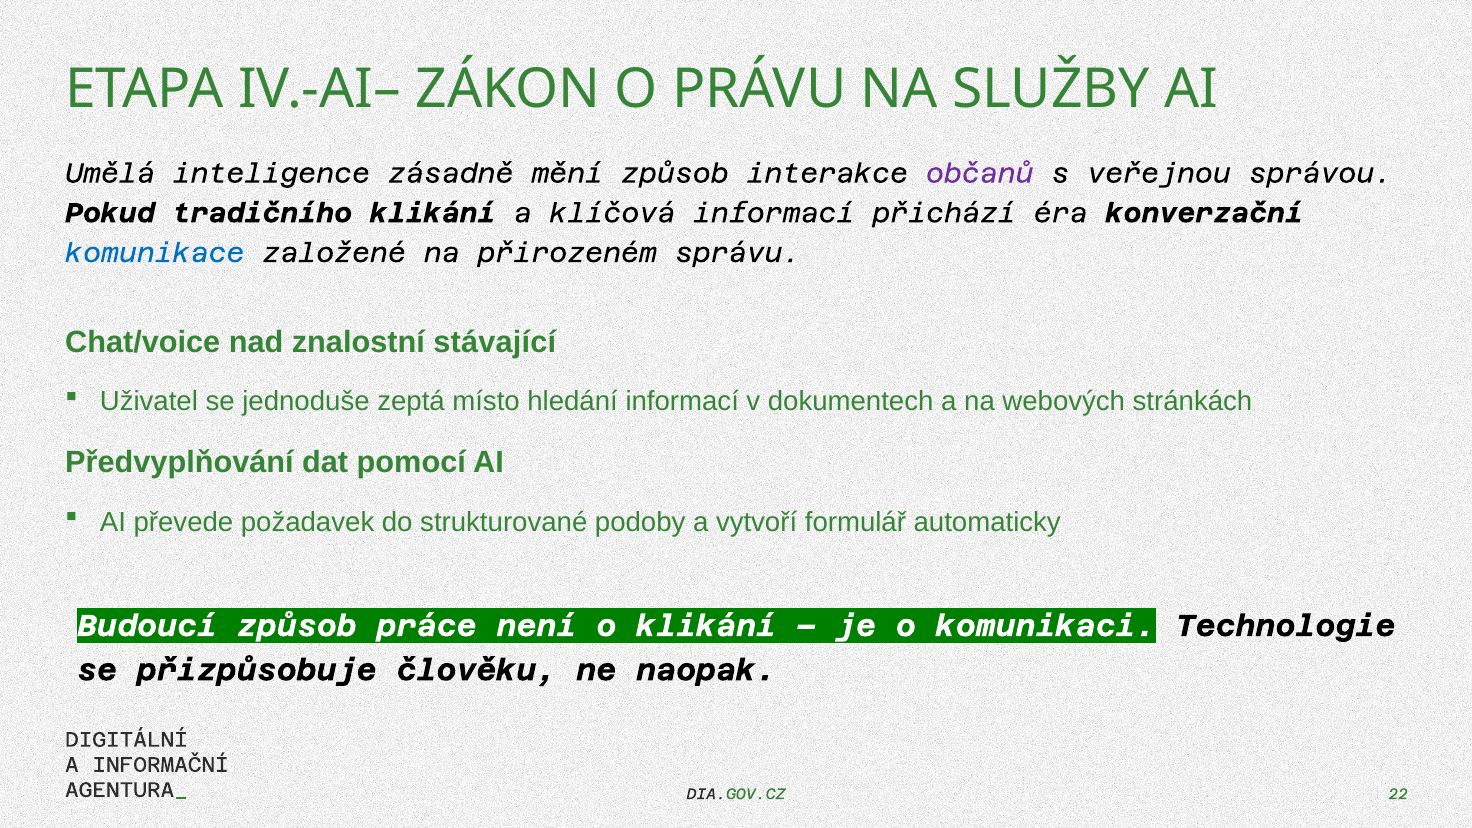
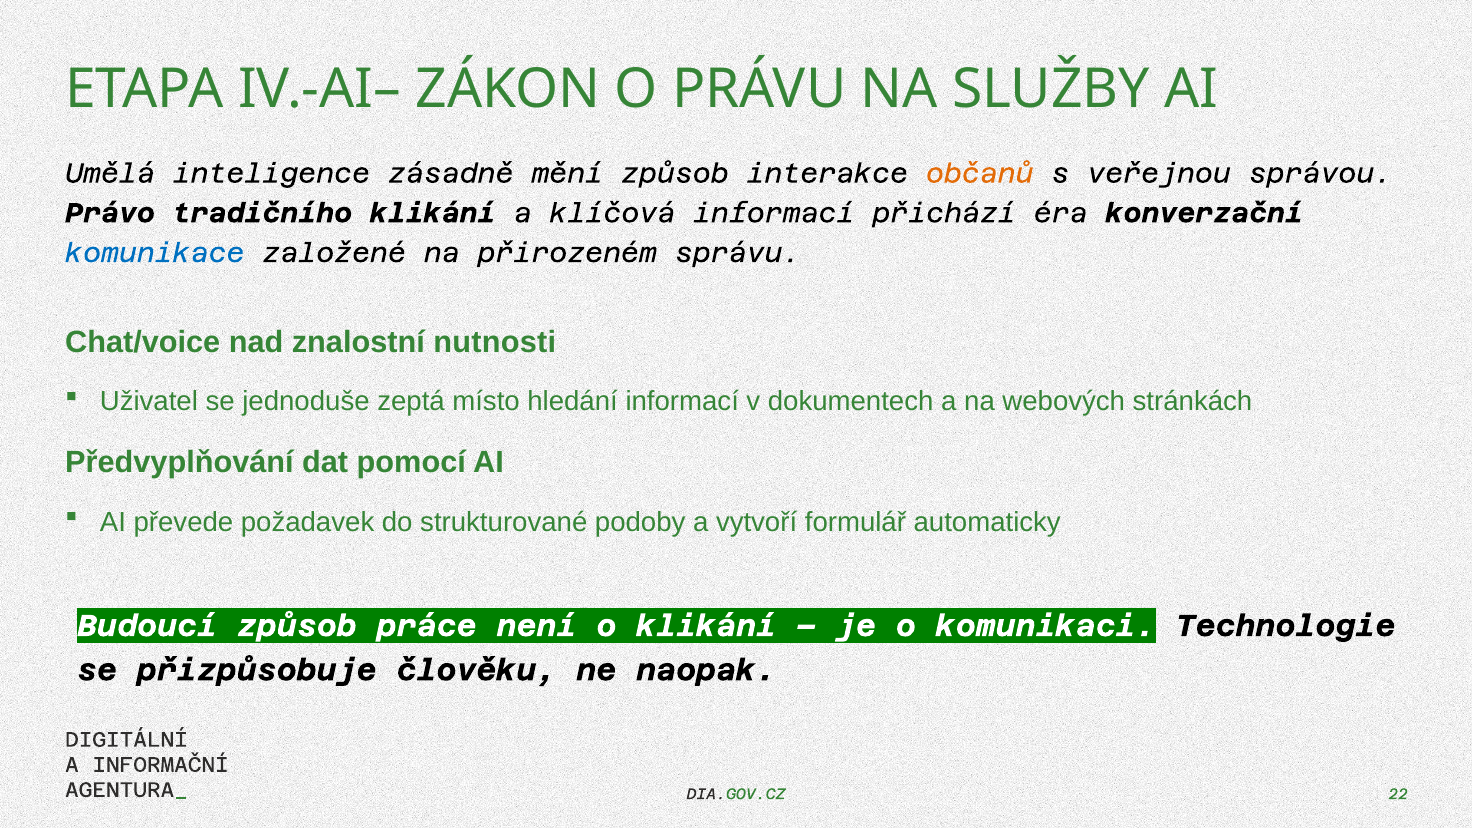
občanů colour: purple -> orange (980, 174)
Pokud: Pokud -> Právo (110, 213)
stávající: stávající -> nutnosti (495, 342)
